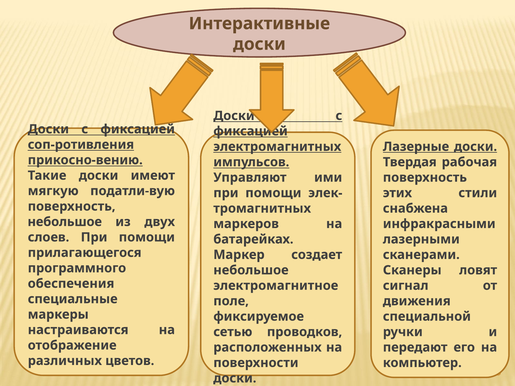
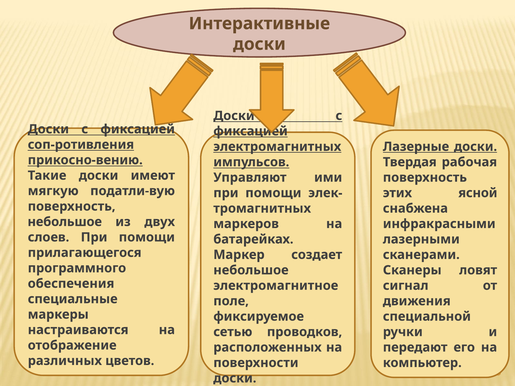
стили: стили -> ясной (478, 193)
